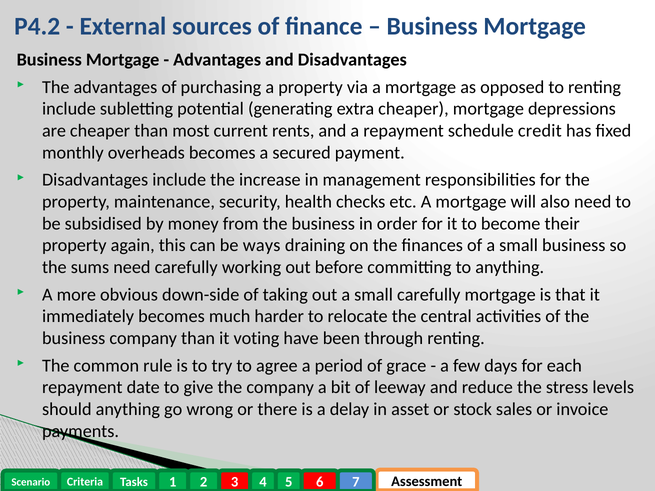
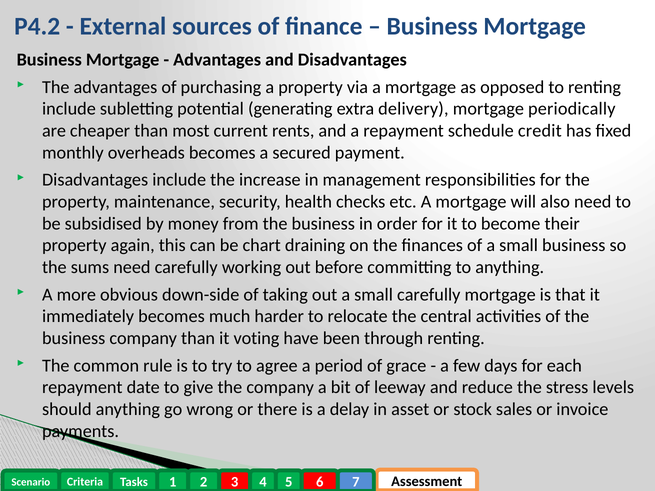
extra cheaper: cheaper -> delivery (413, 109)
depressions: depressions -> periodically (572, 109)
ways: ways -> chart (262, 246)
